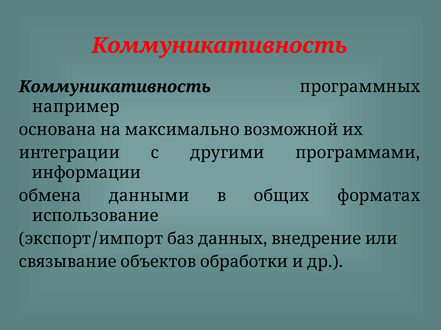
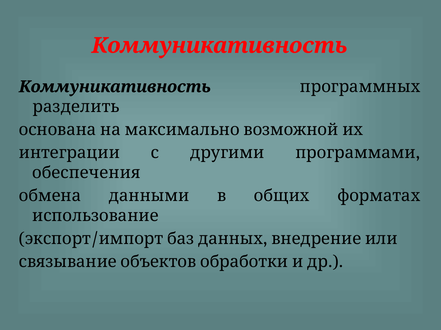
например: например -> разделить (76, 107)
информации: информации -> обеспечения (86, 173)
